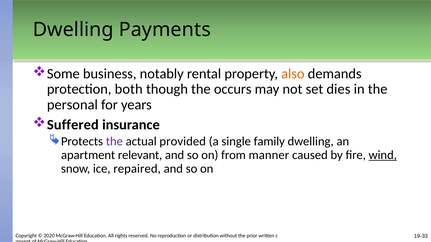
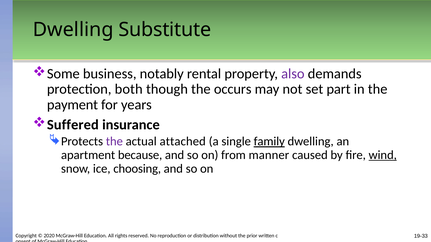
Payments: Payments -> Substitute (165, 30)
also colour: orange -> purple (293, 74)
dies: dies -> part (339, 89)
personal: personal -> payment (72, 105)
provided: provided -> attached (183, 142)
family underline: none -> present (269, 142)
relevant: relevant -> because (140, 155)
repaired: repaired -> choosing (137, 169)
